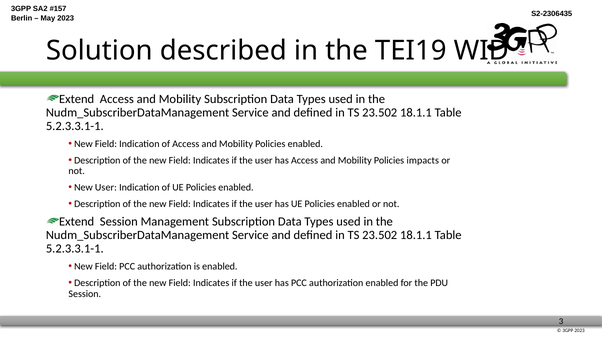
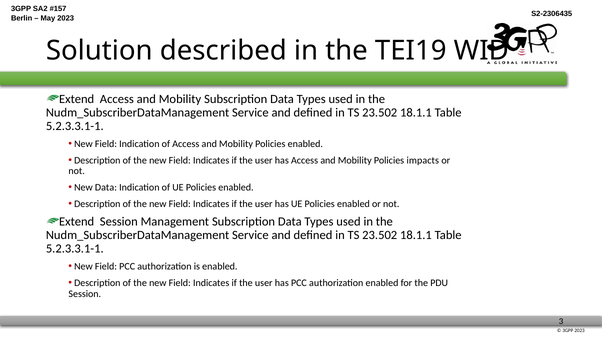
New User: User -> Data (106, 188)
